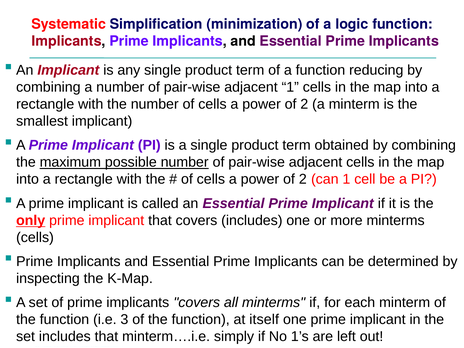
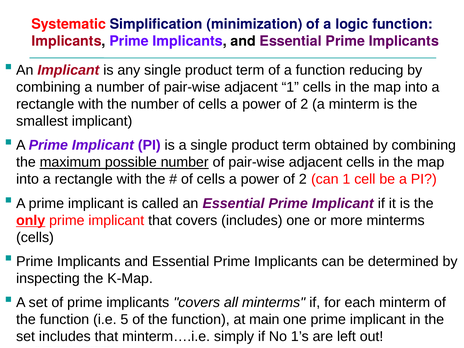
3: 3 -> 5 (124, 320)
itself: itself -> main (264, 320)
